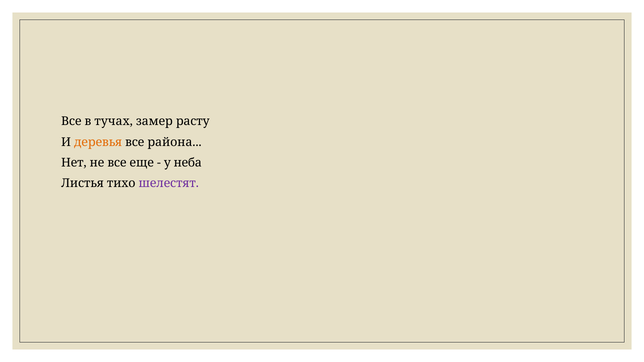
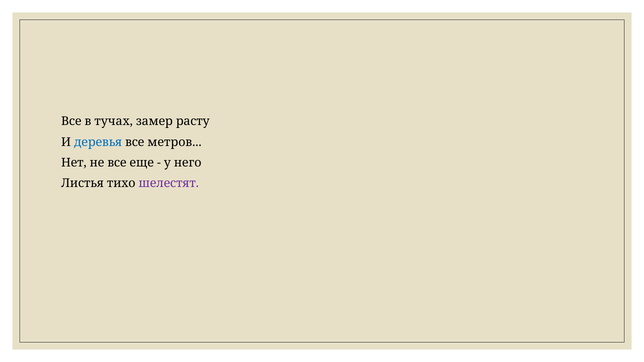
деревья colour: orange -> blue (98, 142)
района: района -> метров (174, 142)
неба: неба -> него (188, 163)
